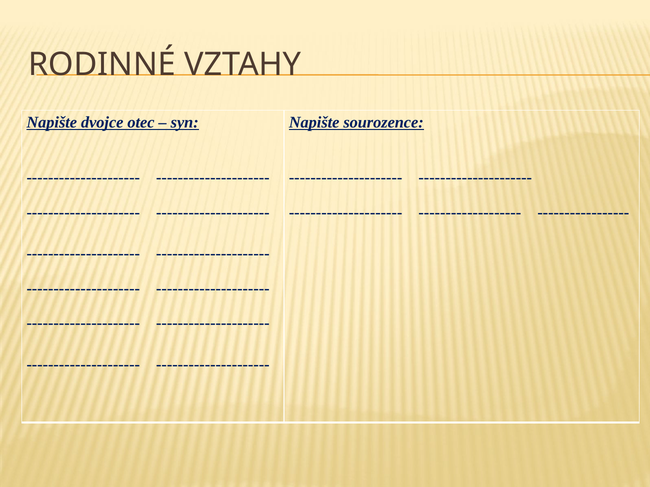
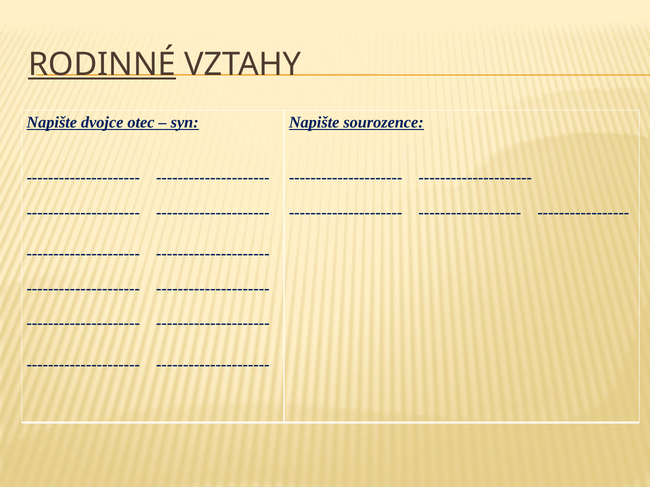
RODINNÉ underline: none -> present (102, 65)
